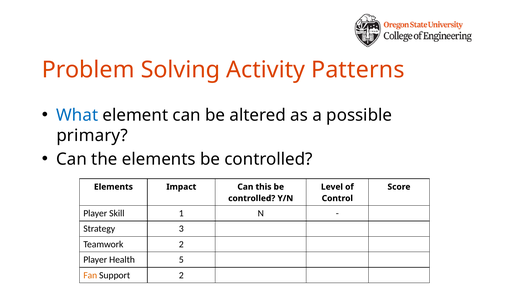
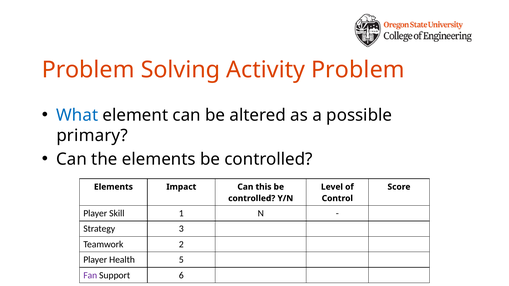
Activity Patterns: Patterns -> Problem (358, 70)
Fan colour: orange -> purple (90, 276)
Support 2: 2 -> 6 (181, 276)
